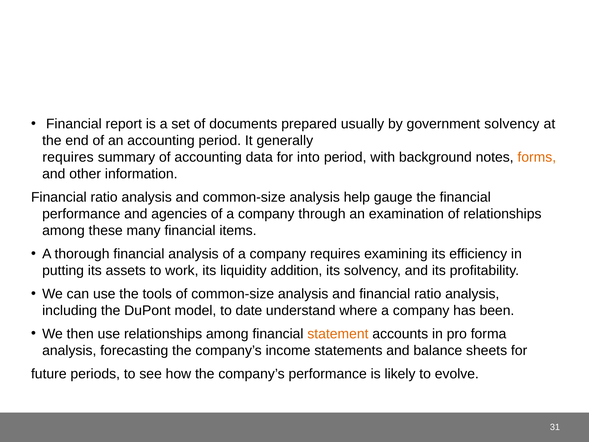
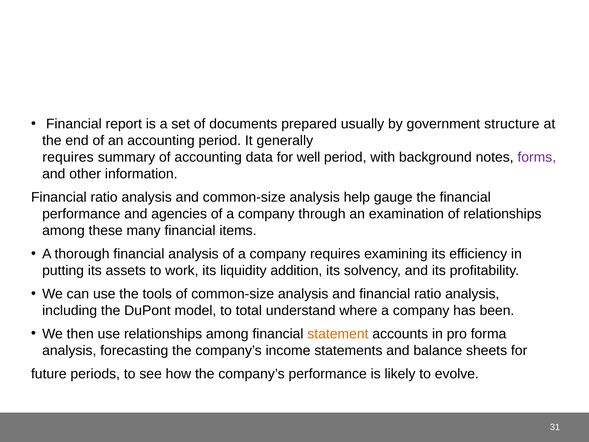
government solvency: solvency -> structure (512, 124)
into: into -> well (309, 157)
forms colour: orange -> purple (537, 157)
date: date -> total (249, 310)
